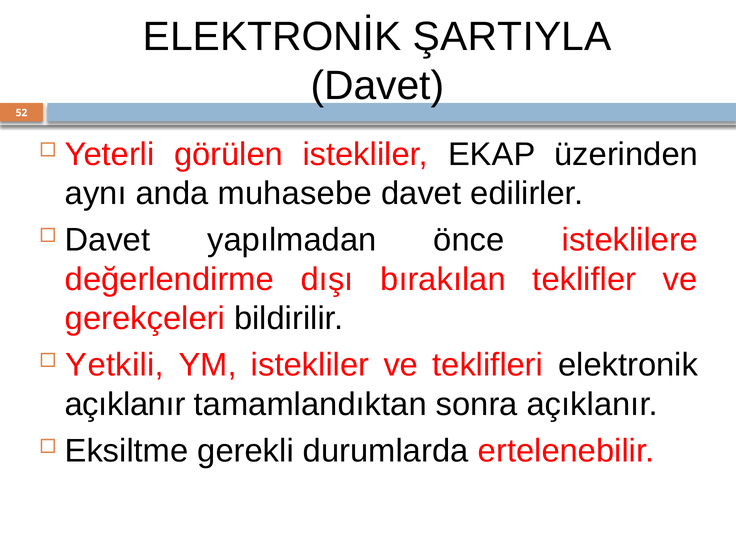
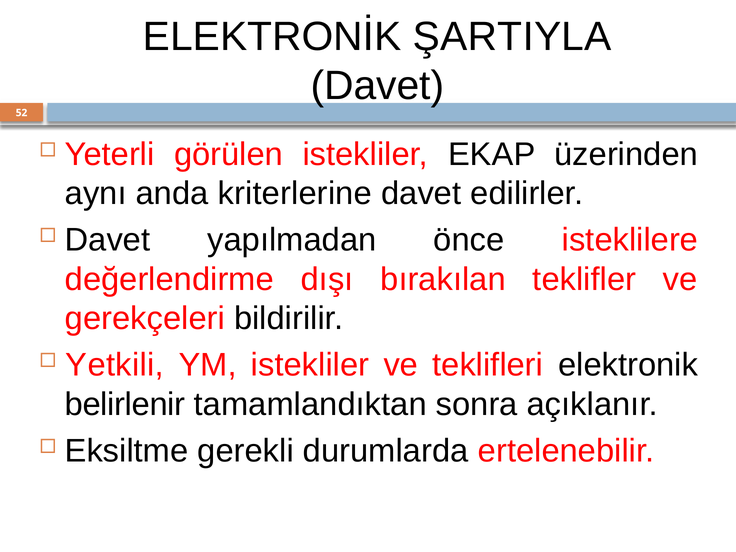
muhasebe: muhasebe -> kriterlerine (295, 194)
açıklanır: açıklanır -> belirlenir (125, 404)
